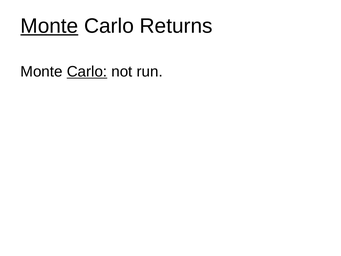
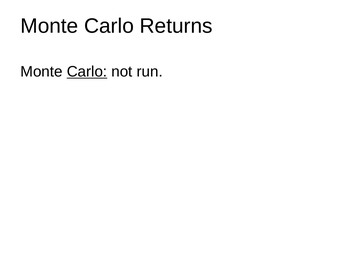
Monte underline: present -> none (49, 26)
